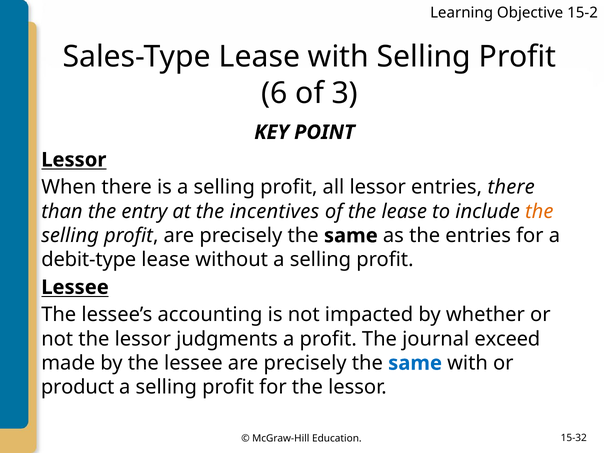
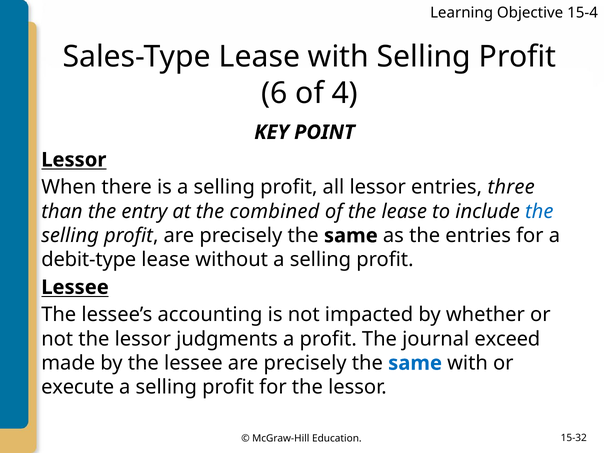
15-2: 15-2 -> 15-4 (583, 13)
3: 3 -> 4 (345, 93)
entries there: there -> three (511, 187)
incentives: incentives -> combined (274, 211)
the colour: orange -> blue (539, 211)
product: product -> execute (78, 387)
